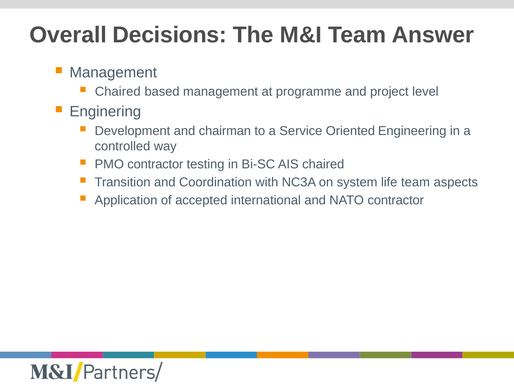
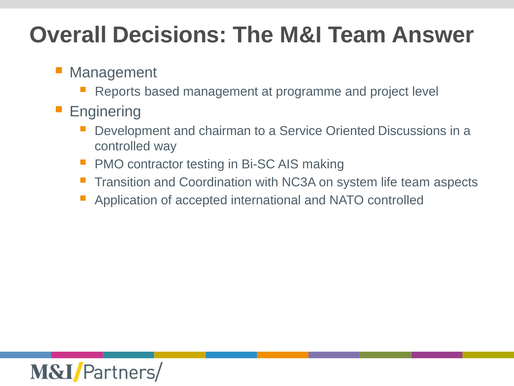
Chaired: Chaired -> Reports (118, 92)
Engineering: Engineering -> Discussions (412, 131)
AIS chaired: chaired -> making (323, 164)
NATO contractor: contractor -> controlled (396, 200)
